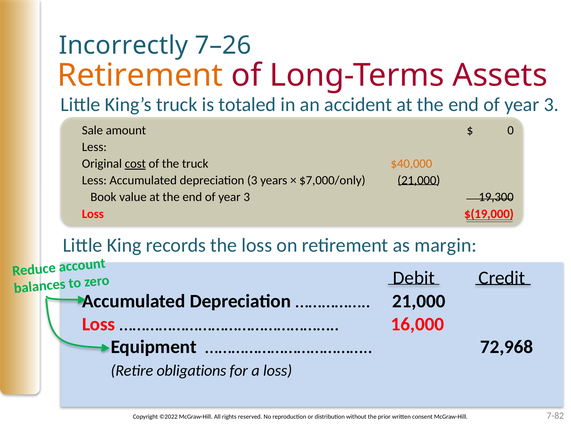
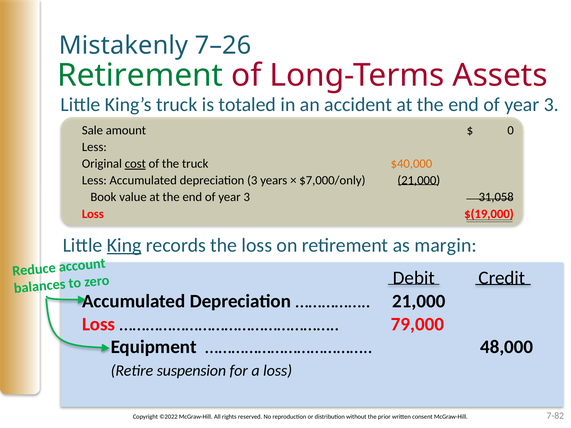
Incorrectly: Incorrectly -> Mistakenly (123, 46)
Retirement colour: orange -> green (140, 75)
19,300: 19,300 -> 31,058 (496, 197)
King underline: none -> present (124, 245)
16,000: 16,000 -> 79,000 (417, 324)
72,968: 72,968 -> 48,000 (507, 347)
obligations: obligations -> suspension (191, 371)
